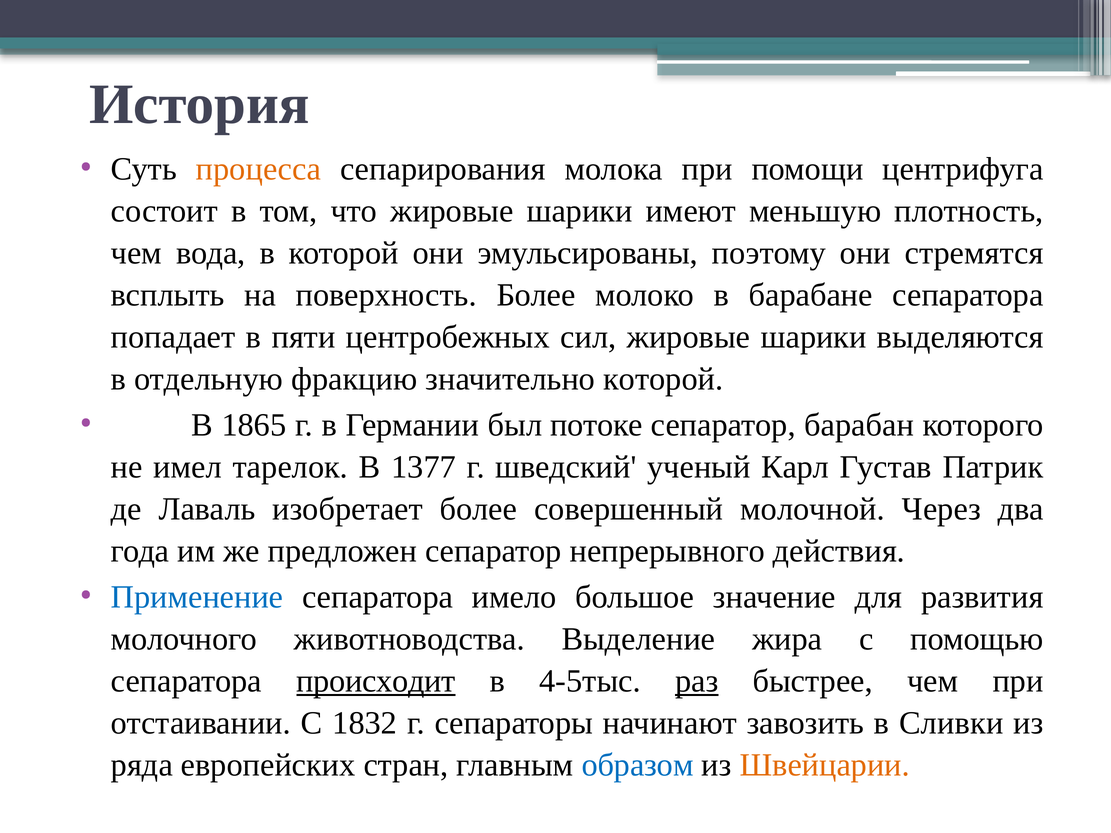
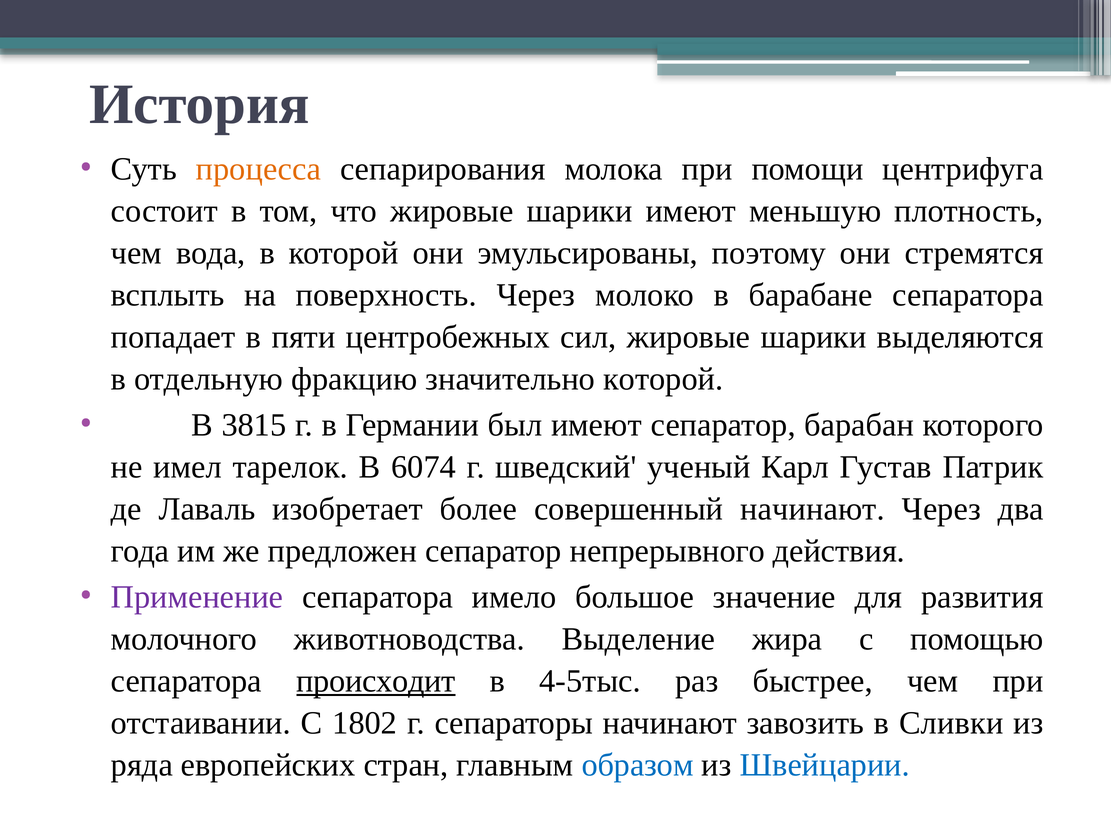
поверхность Более: Более -> Через (536, 295)
1865: 1865 -> 3815 (254, 425)
был потоке: потоке -> имеют (596, 425)
1377: 1377 -> 6074 (424, 467)
совершенный молочной: молочной -> начинают (813, 509)
Применение colour: blue -> purple (197, 597)
раз underline: present -> none (697, 681)
1832: 1832 -> 1802 (365, 723)
Швейцарии colour: orange -> blue (825, 765)
